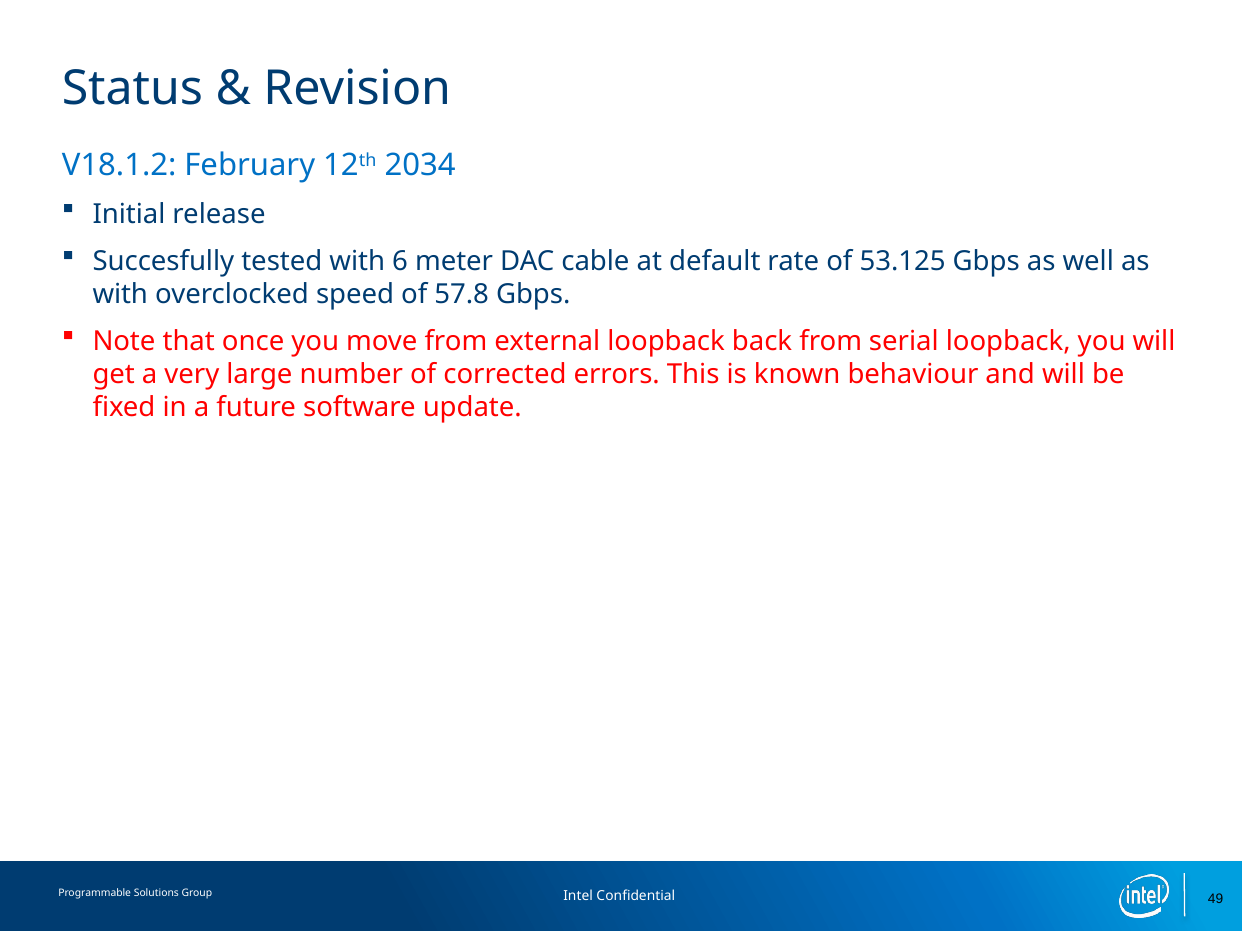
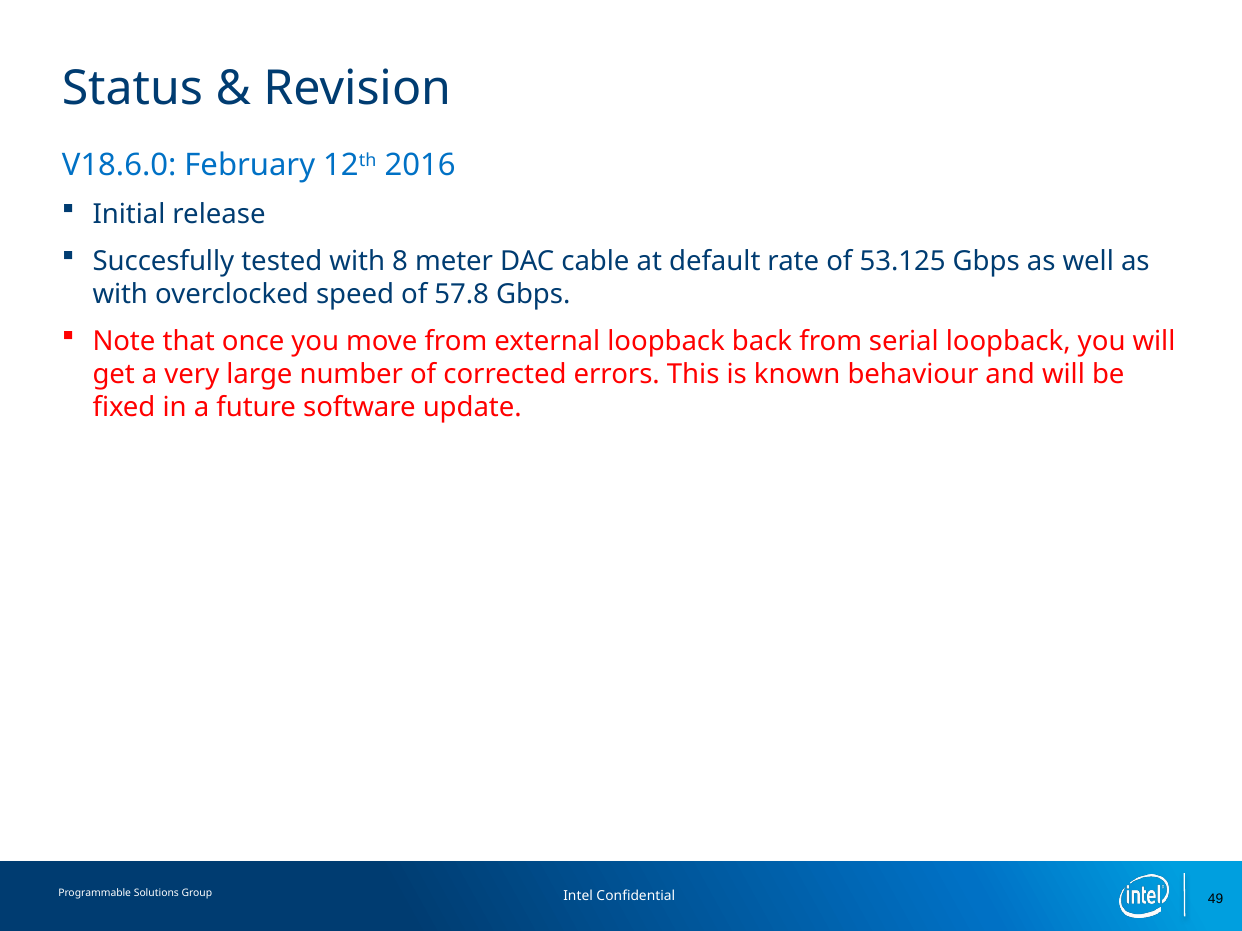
V18.1.2: V18.1.2 -> V18.6.0 (119, 166)
2034: 2034 -> 2016 (420, 166)
6: 6 -> 8 (400, 261)
